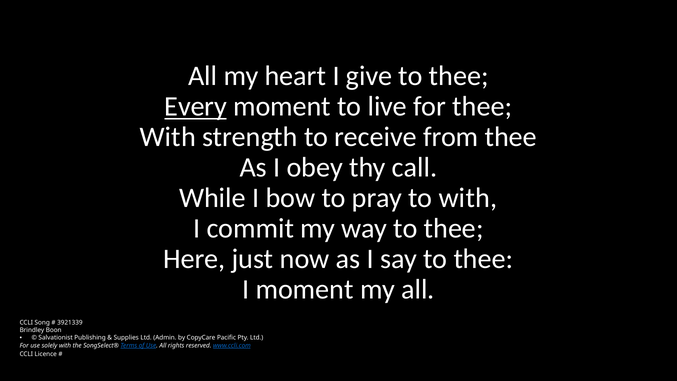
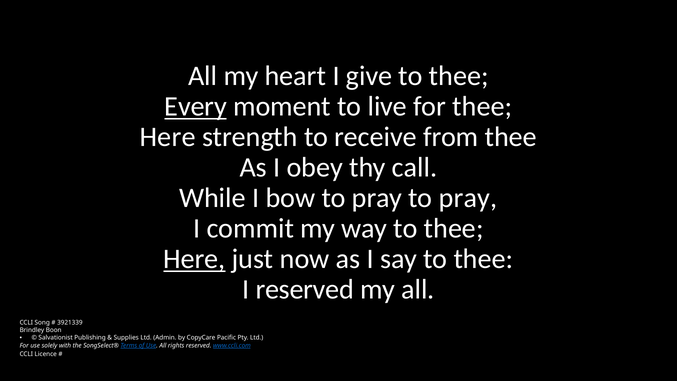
With: With -> Here (168, 137)
pray to with: with -> pray (468, 198)
Here underline: none -> present (194, 259)
I moment: moment -> reserved (305, 289)
